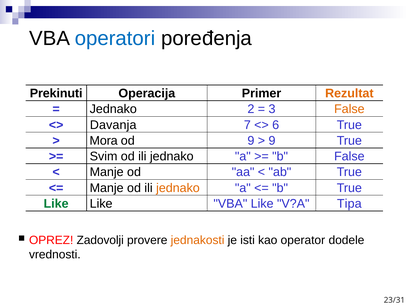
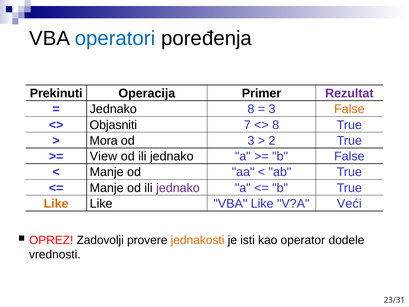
Rezultat colour: orange -> purple (349, 93)
Jednako 2: 2 -> 8 (251, 109)
Davanja: Davanja -> Objasniti (113, 125)
6: 6 -> 8 (276, 125)
od 9: 9 -> 3 (251, 141)
9: 9 -> 2 (272, 141)
Svim: Svim -> View (104, 156)
jednako colour: orange -> purple (178, 188)
Like colour: green -> orange (56, 203)
Tipa: Tipa -> Veći (349, 203)
